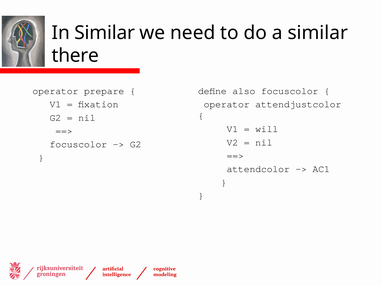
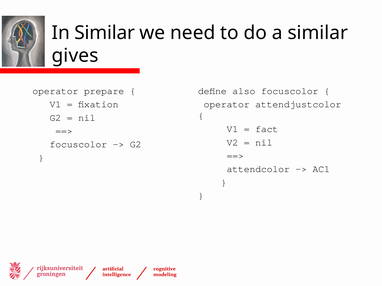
there: there -> gives (75, 56)
will: will -> fact (267, 129)
